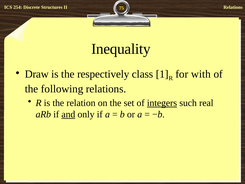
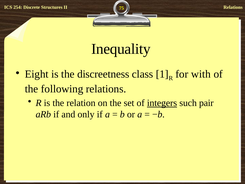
Draw: Draw -> Eight (37, 74)
respectively: respectively -> discreetness (103, 74)
real: real -> pair (206, 103)
and underline: present -> none (68, 114)
